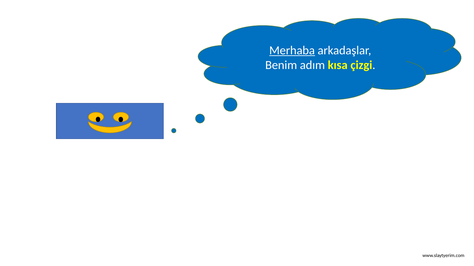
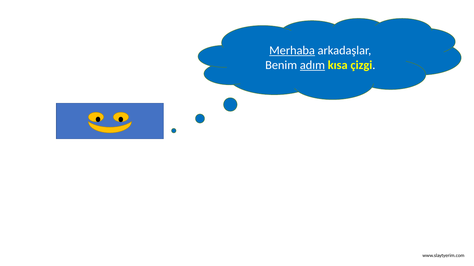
adım underline: none -> present (312, 65)
